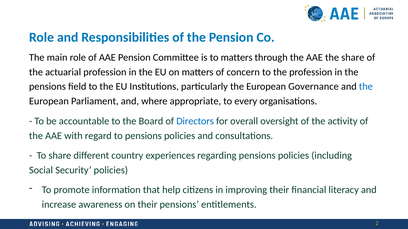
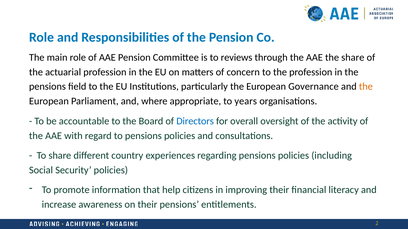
to matters: matters -> reviews (237, 57)
the colour: blue -> orange (366, 87)
every: every -> years (246, 102)
